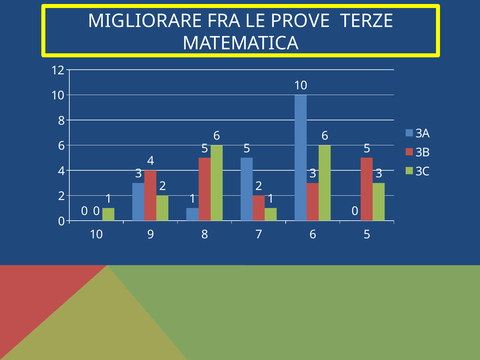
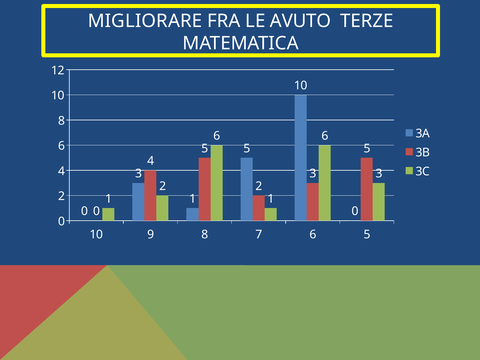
PROVE: PROVE -> AVUTO (300, 21)
